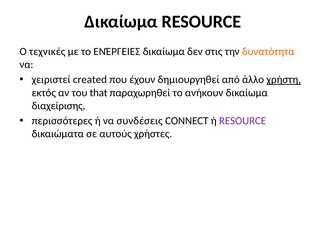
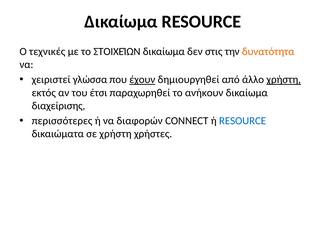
ΕΝΈΡΓΕΙΕΣ: ΕΝΈΡΓΕΙΕΣ -> ΣΤΟΙΧΕΊΩΝ (117, 51)
created: created -> γλώσσα (90, 80)
έχουν underline: none -> present (142, 80)
that: that -> έτσι (99, 93)
συνδέσεις: συνδέσεις -> διαφορών (140, 121)
RESOURCE colour: purple -> blue (243, 121)
σε αυτούς: αυτούς -> χρήστη (115, 134)
